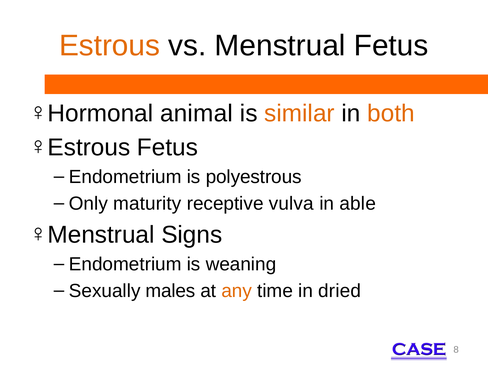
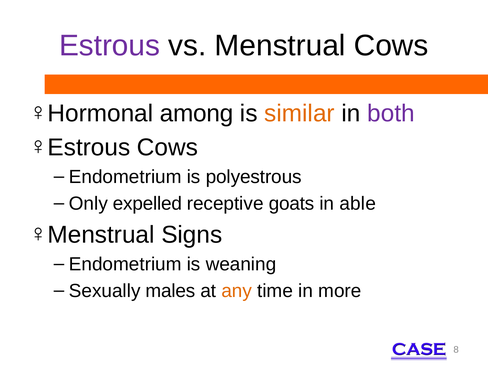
Estrous colour: orange -> purple (110, 46)
Menstrual Fetus: Fetus -> Cows (391, 46)
animal: animal -> among (197, 113)
both colour: orange -> purple (391, 113)
Fetus: Fetus -> Cows (167, 147)
maturity: maturity -> expelled (147, 203)
vulva: vulva -> goats (292, 203)
dried: dried -> more (340, 291)
